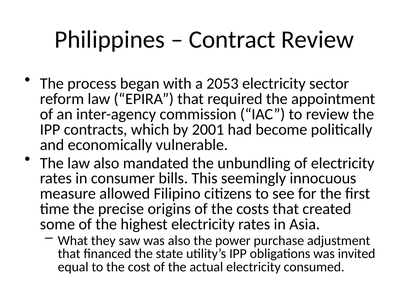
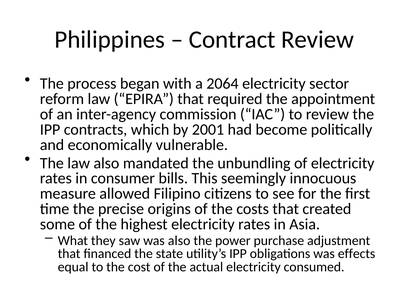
2053: 2053 -> 2064 (222, 84)
invited: invited -> effects (357, 254)
